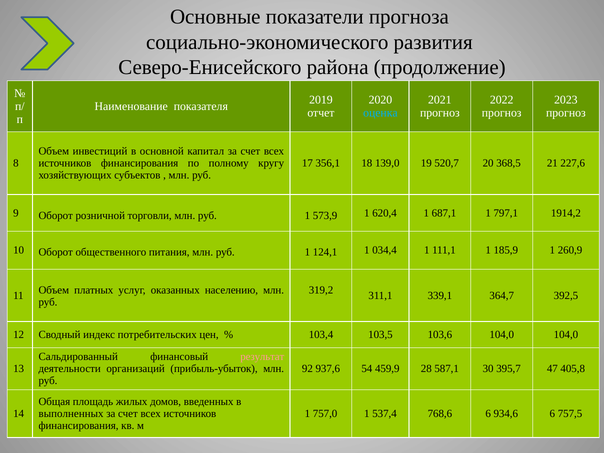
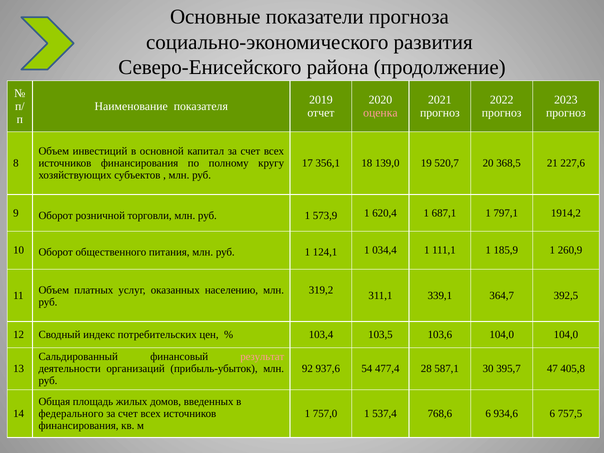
оценка colour: light blue -> pink (380, 113)
459,9: 459,9 -> 477,4 (387, 369)
выполненных: выполненных -> федерального (71, 414)
